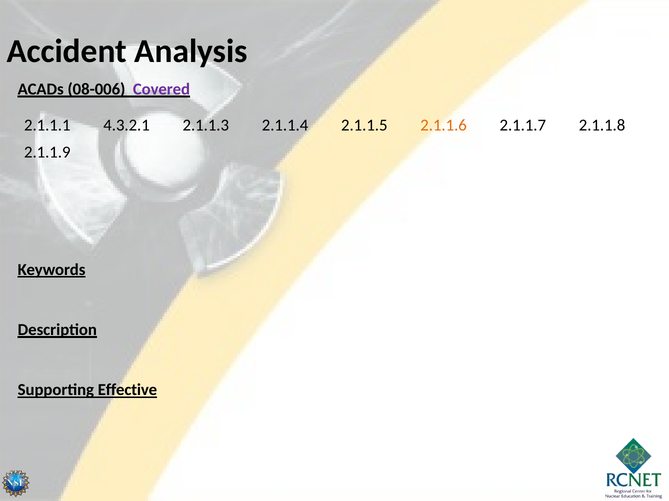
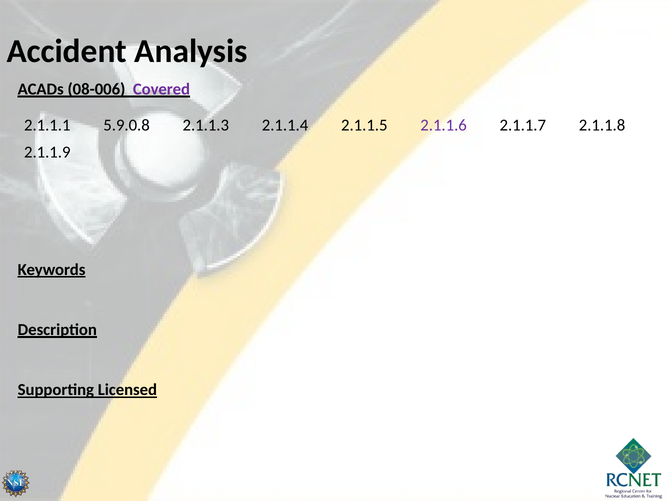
4.3.2.1: 4.3.2.1 -> 5.9.0.8 (127, 125)
2.1.1.6 colour: orange -> purple (444, 125)
Effective: Effective -> Licensed (127, 390)
